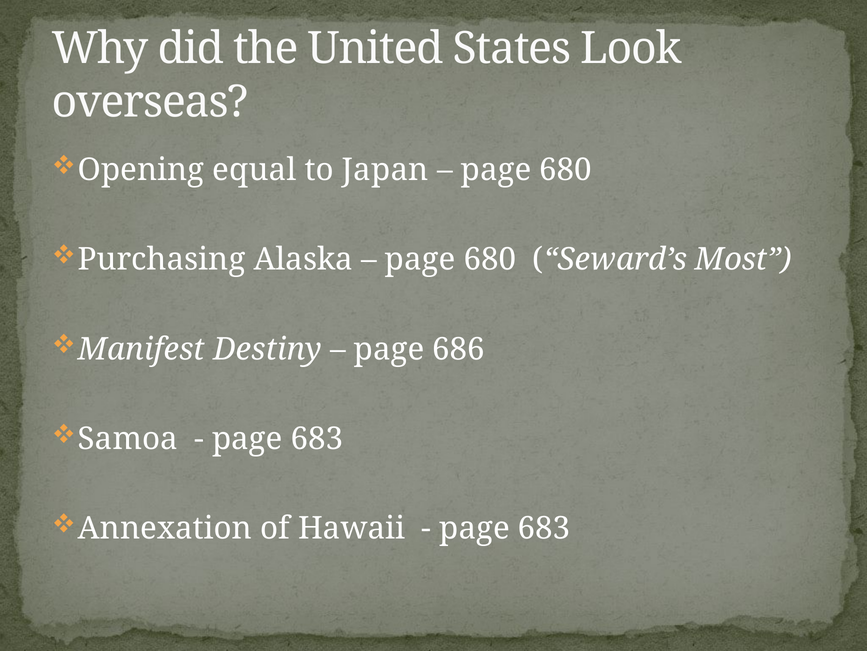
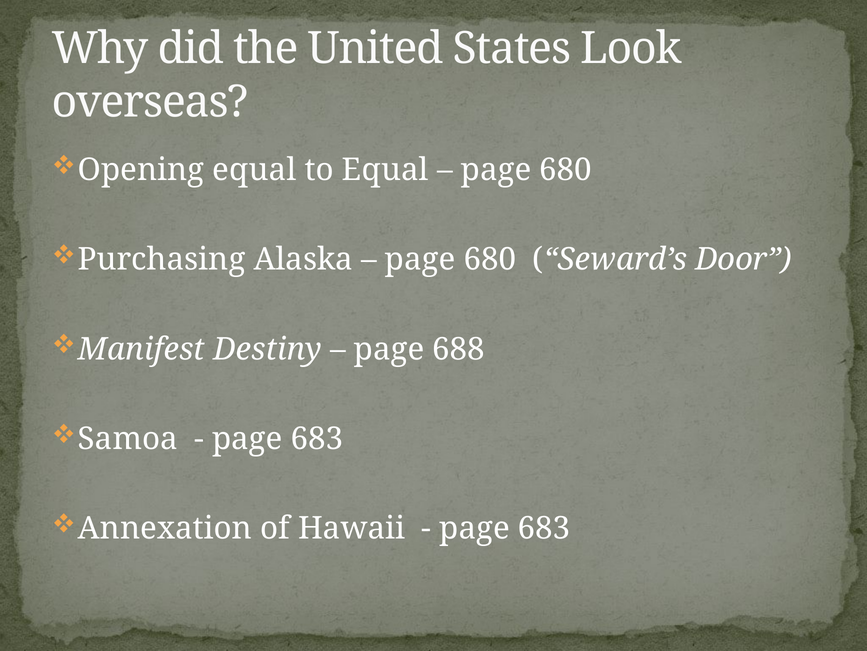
to Japan: Japan -> Equal (385, 170)
Most: Most -> Door (743, 259)
686: 686 -> 688 (459, 349)
